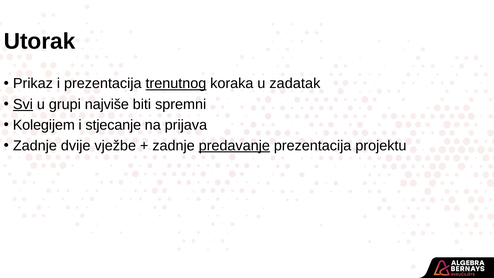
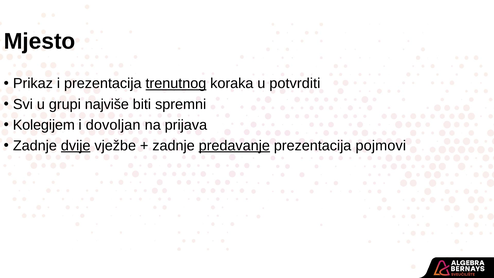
Utorak: Utorak -> Mjesto (40, 41)
zadatak: zadatak -> potvrditi (295, 84)
Svi underline: present -> none (23, 104)
stjecanje: stjecanje -> dovoljan (113, 125)
dvije underline: none -> present (76, 146)
projektu: projektu -> pojmovi (381, 146)
